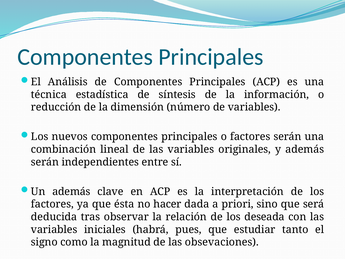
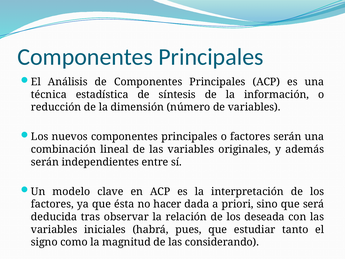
Un además: además -> modelo (71, 191)
obsevaciones: obsevaciones -> considerando (222, 242)
